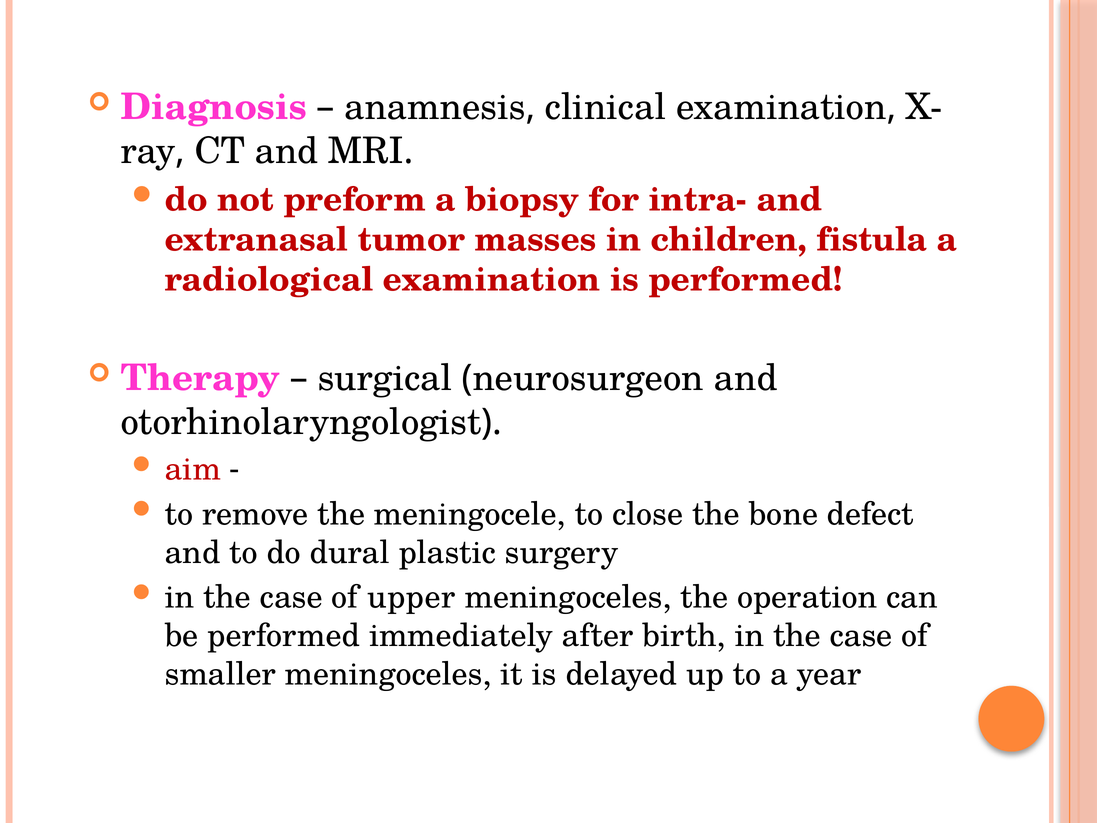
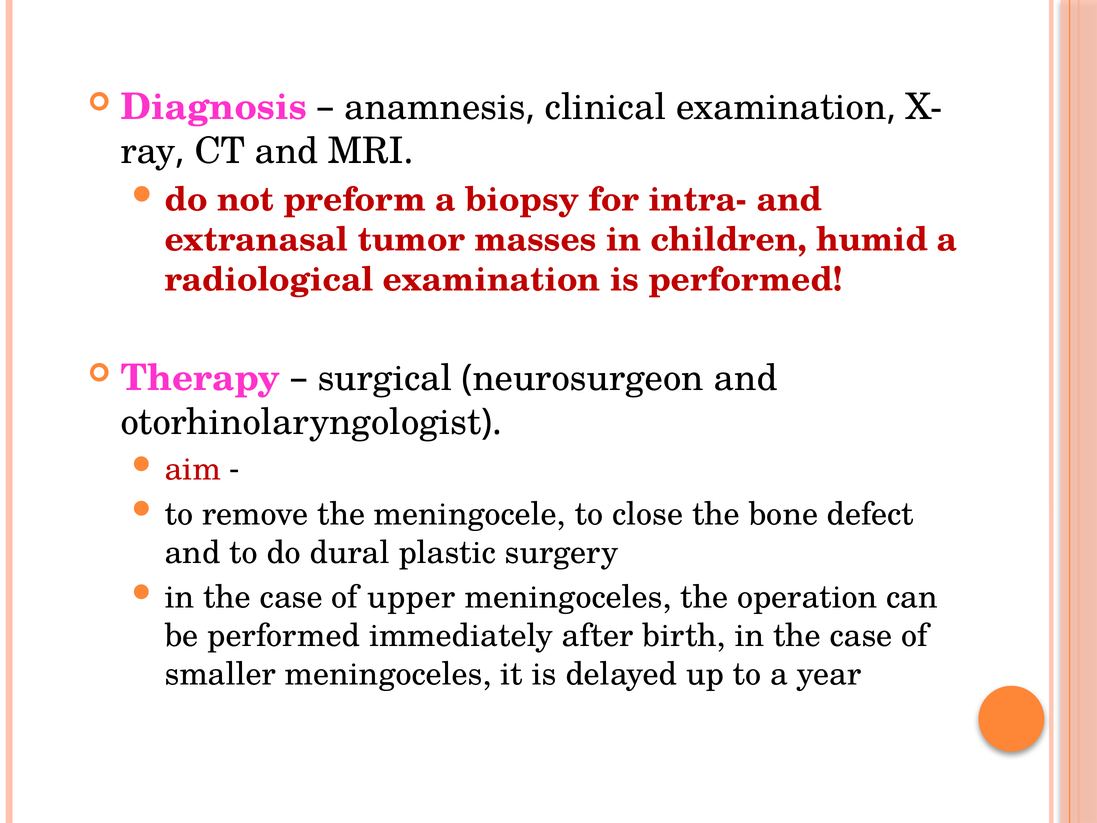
fistula: fistula -> humid (872, 240)
